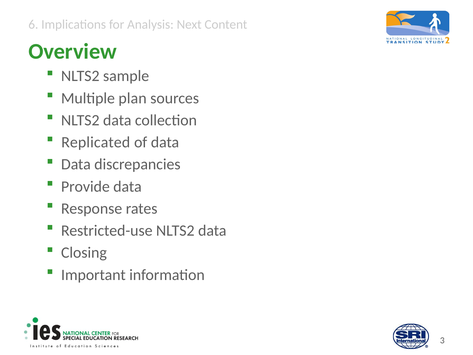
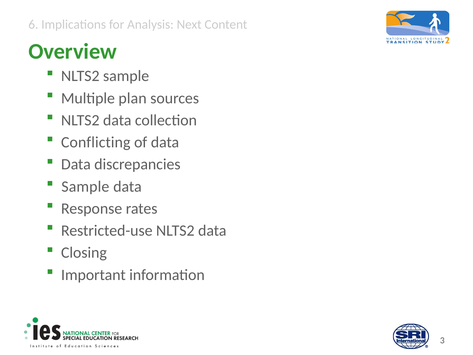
Replicated: Replicated -> Conflicting (96, 142)
Provide: Provide -> Sample (85, 186)
